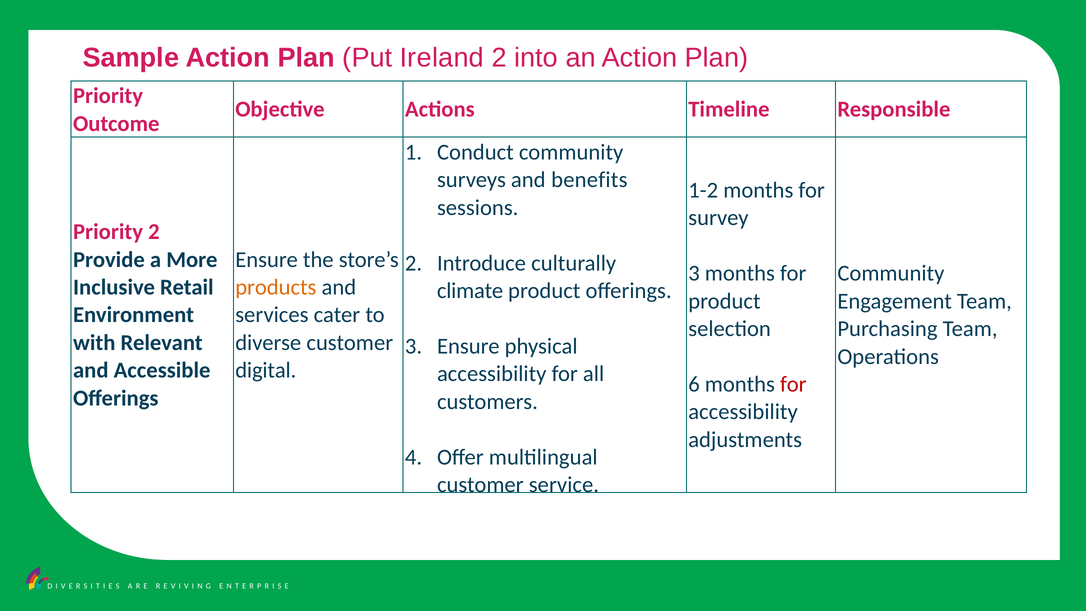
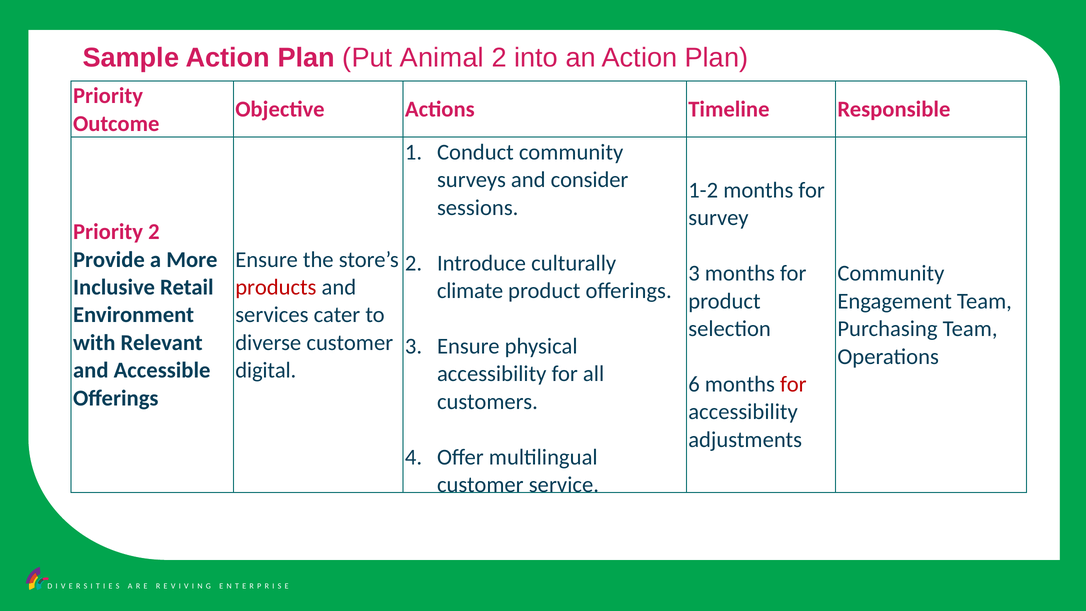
Ireland: Ireland -> Animal (442, 58)
benefits: benefits -> consider (590, 180)
products colour: orange -> red (276, 287)
